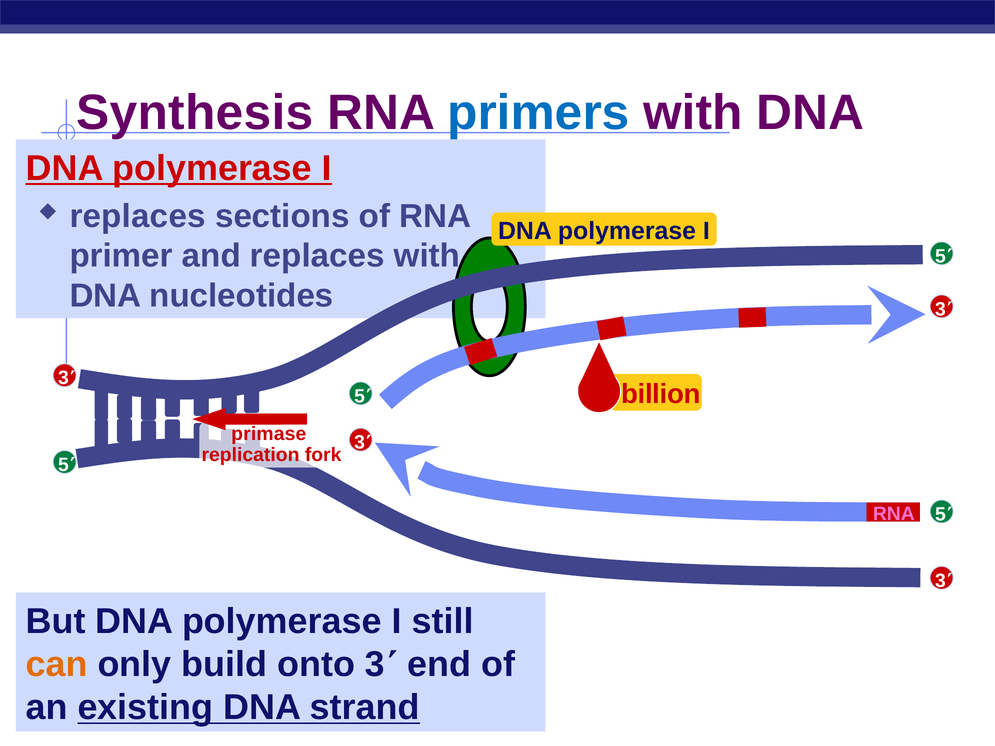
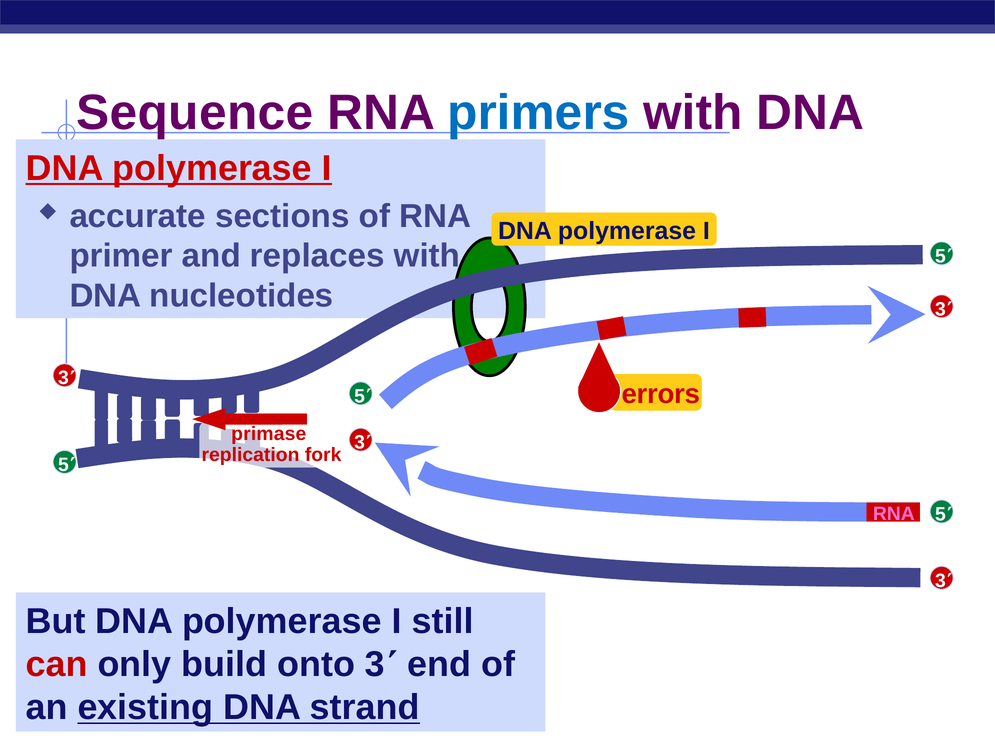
Synthesis: Synthesis -> Sequence (195, 113)
replaces: replaces -> accurate (138, 216)
billion: billion -> errors (661, 394)
can colour: orange -> red (57, 665)
